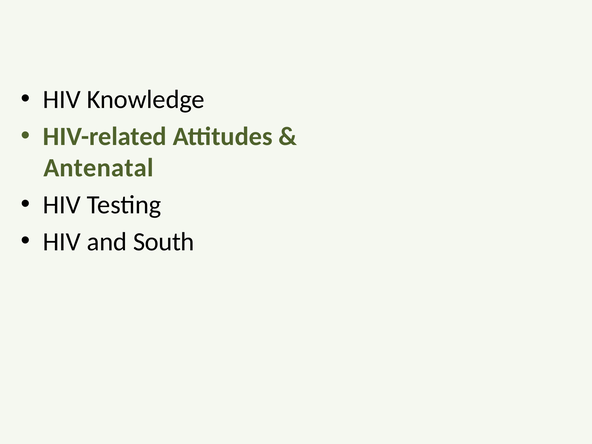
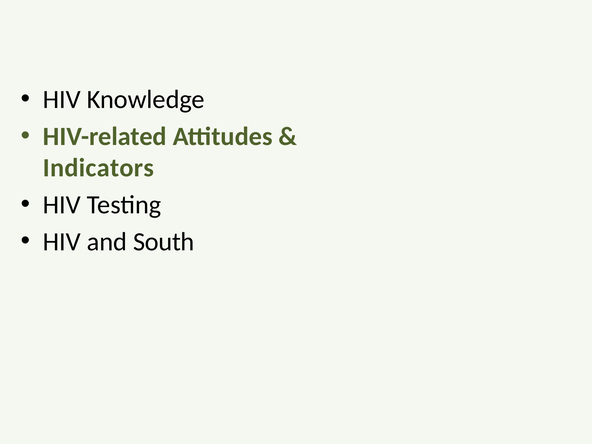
Antenatal: Antenatal -> Indicators (98, 168)
